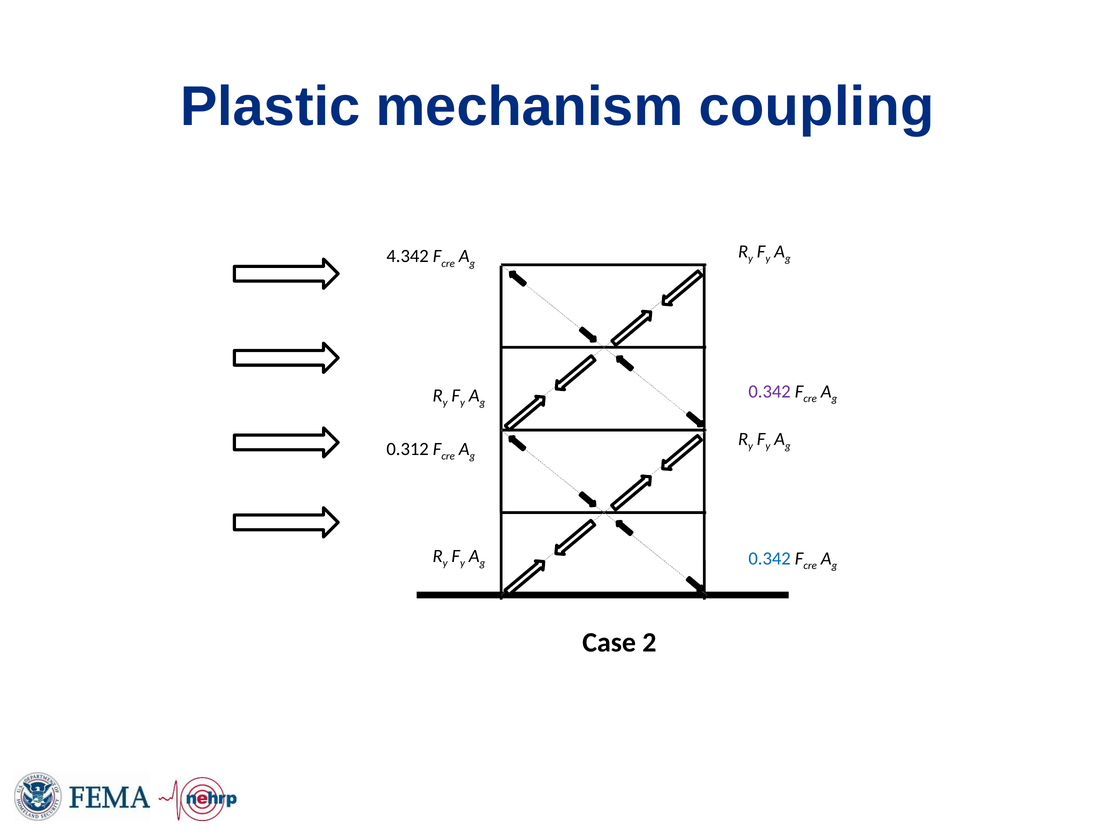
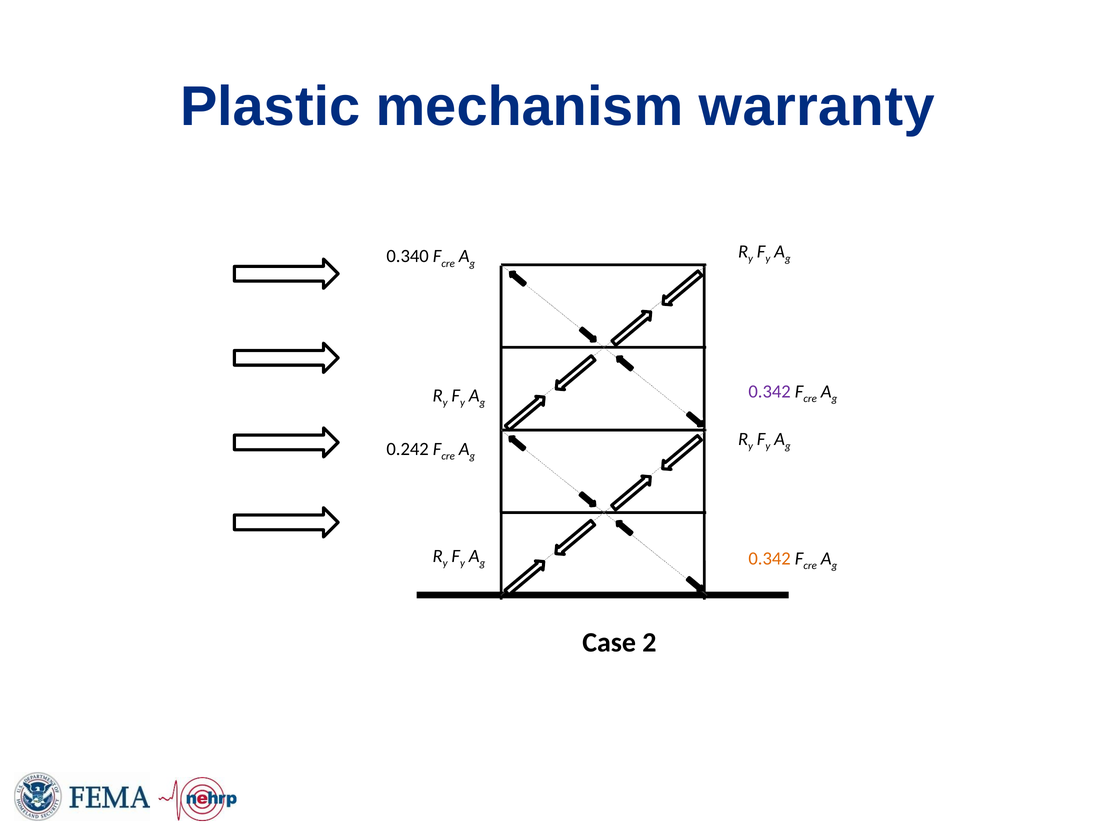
coupling: coupling -> warranty (817, 107)
4.342: 4.342 -> 0.340 (408, 256)
0.312: 0.312 -> 0.242 (408, 449)
0.342 colour: blue -> orange (770, 558)
